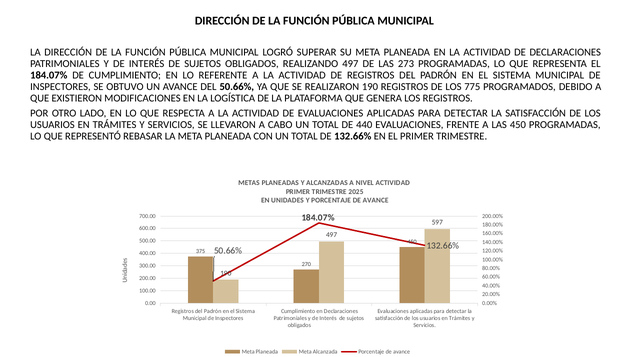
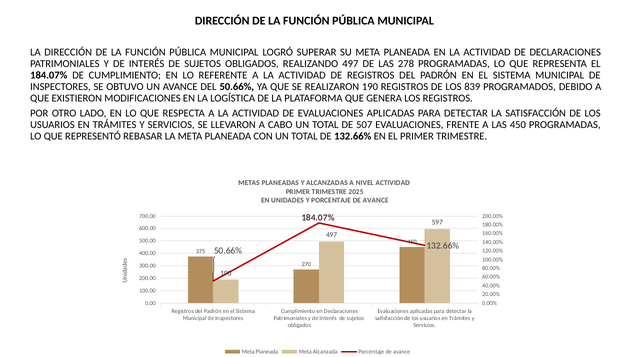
273: 273 -> 278 (406, 64)
775: 775 -> 839 (472, 87)
440: 440 -> 507 (364, 125)
